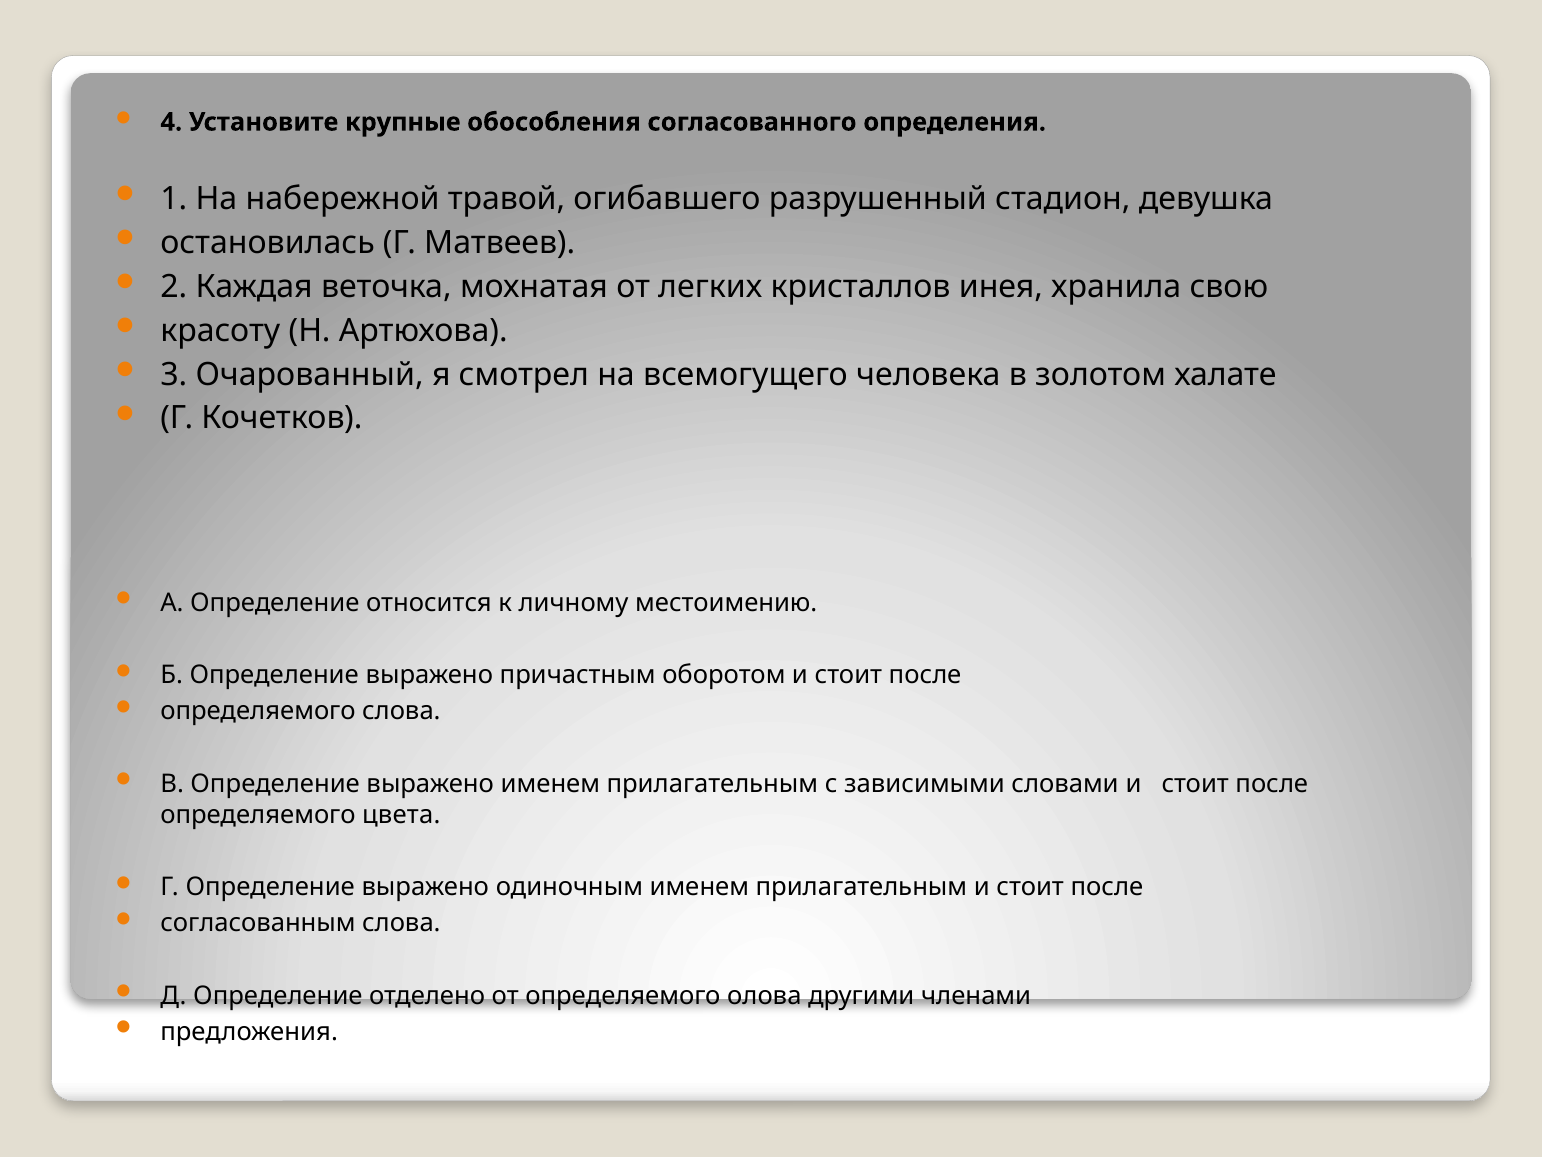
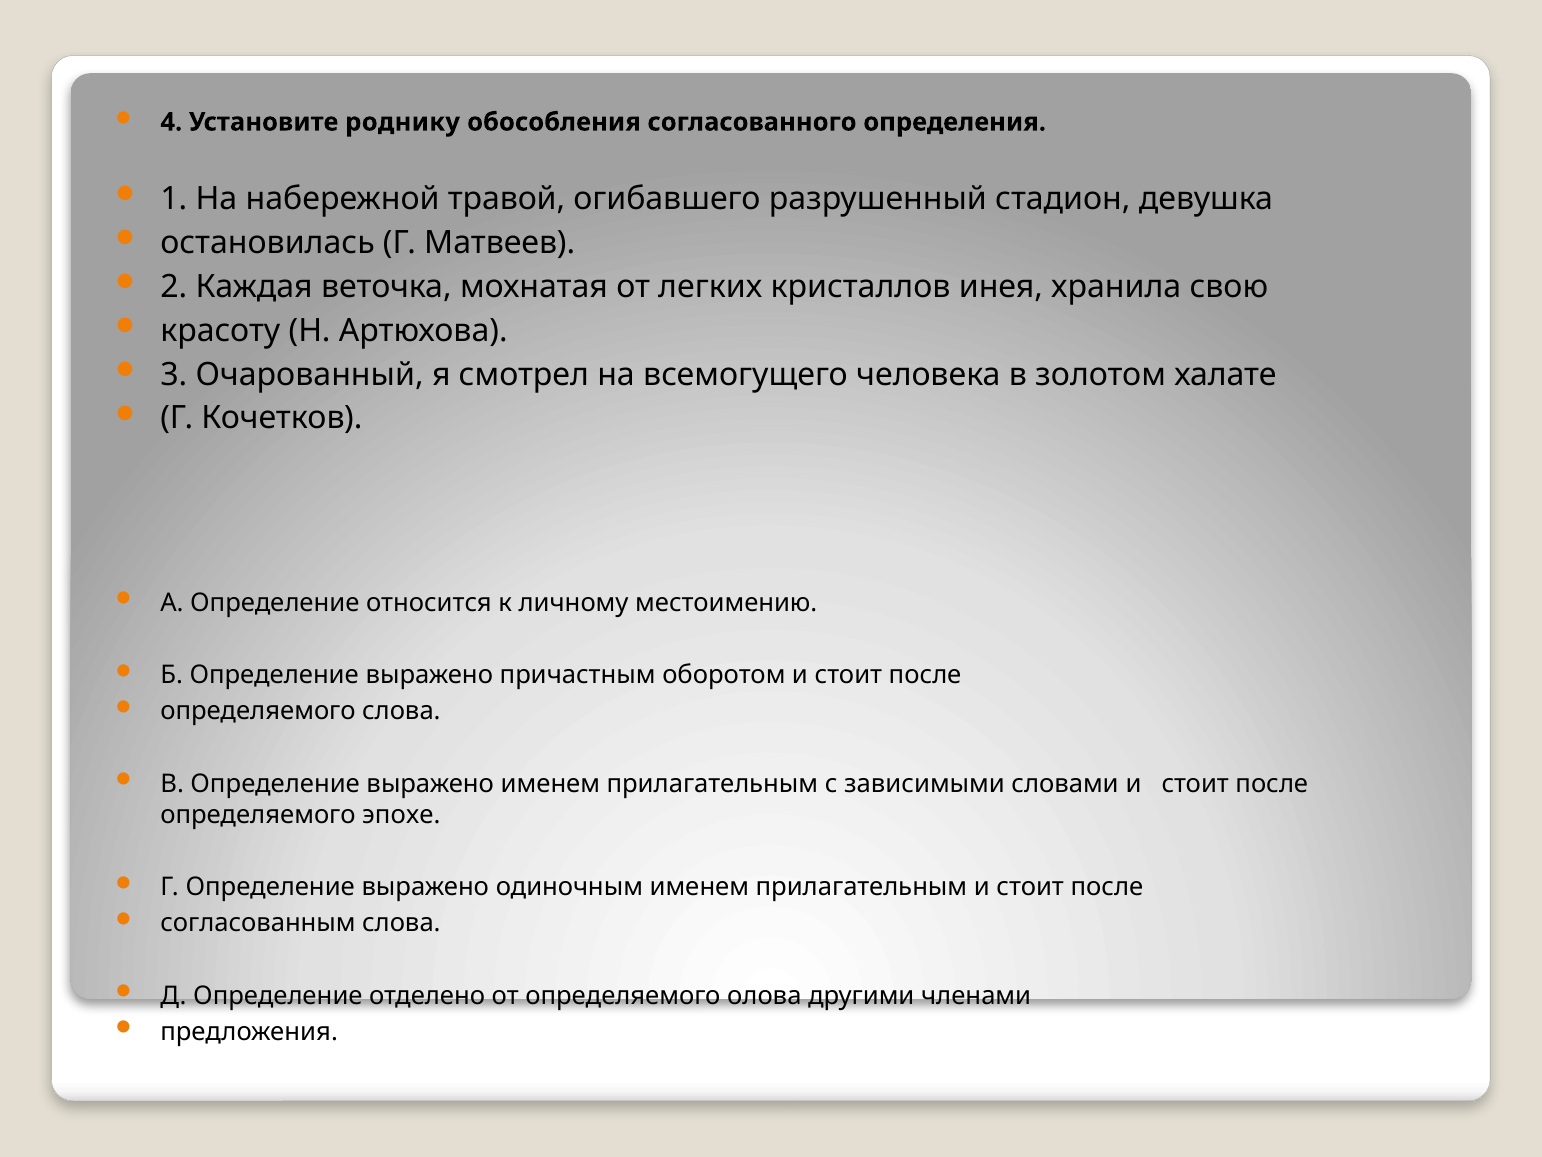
крупные: крупные -> роднику (403, 122)
цвета: цвета -> эпохе (401, 814)
